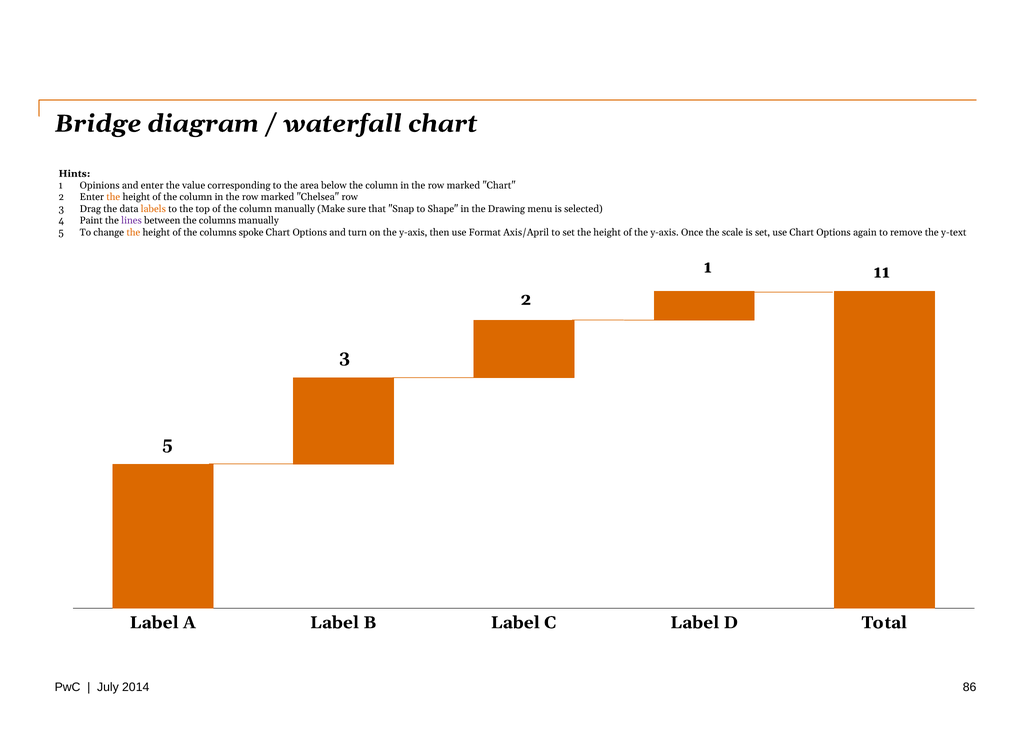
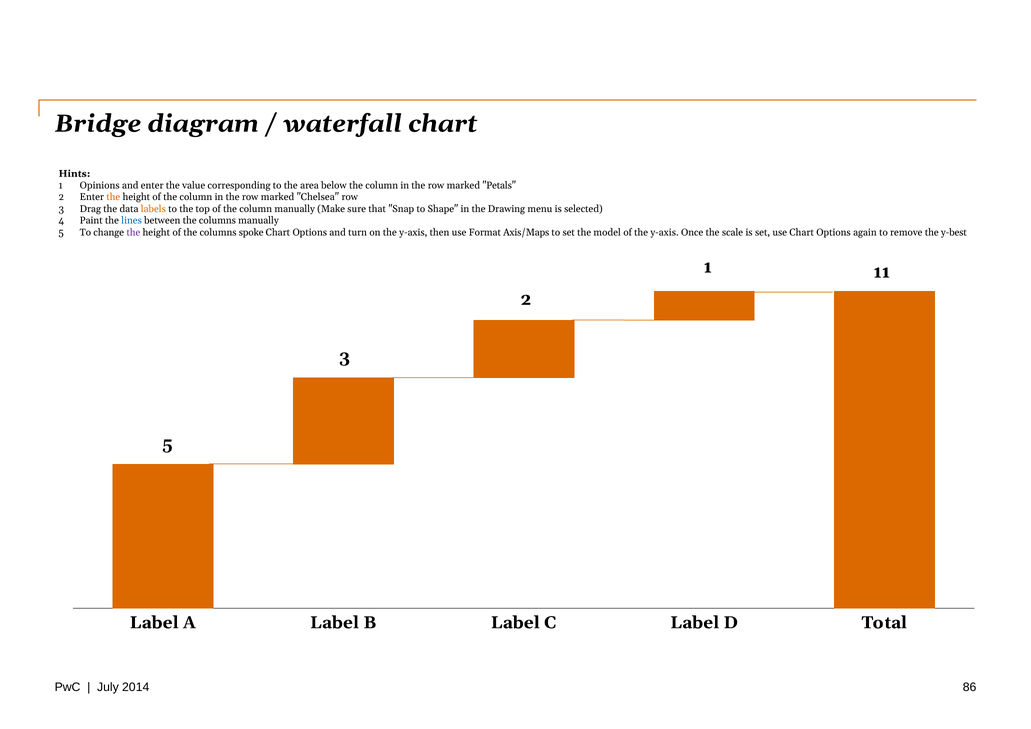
marked Chart: Chart -> Petals (499, 185)
lines colour: purple -> blue (132, 221)
the colour: orange -> purple (133, 232)
Axis/April: Axis/April -> Axis/Maps (526, 232)
set the height: height -> model (607, 232)
y-text: y-text -> y-best (954, 232)
